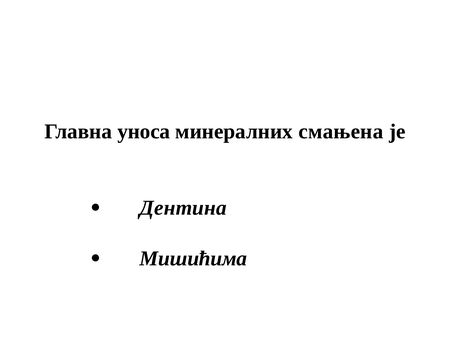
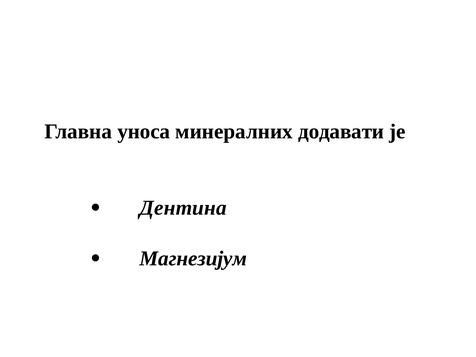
смањена: смањена -> додавати (341, 132)
Мишићима: Мишићима -> Магнезијум (193, 259)
